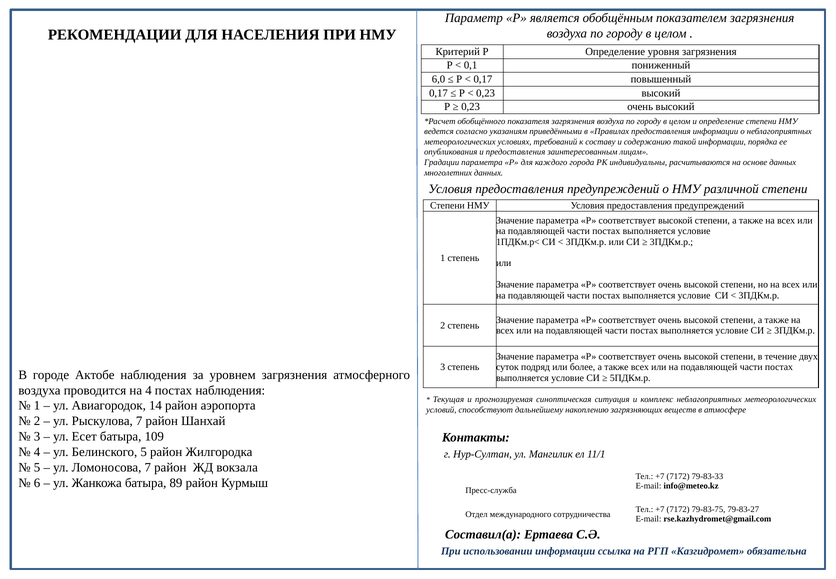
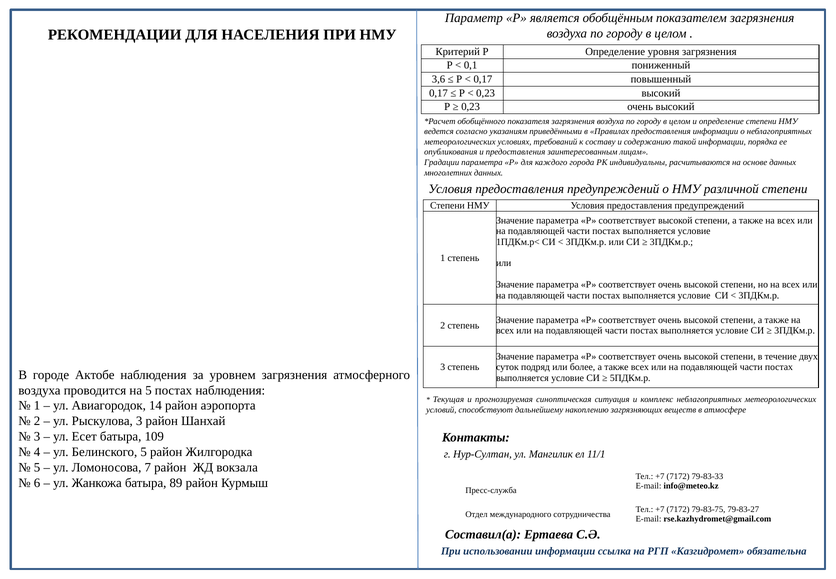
6,0: 6,0 -> 3,6 (438, 79)
на 4: 4 -> 5 (148, 390)
Рыскулова 7: 7 -> 3 (139, 421)
